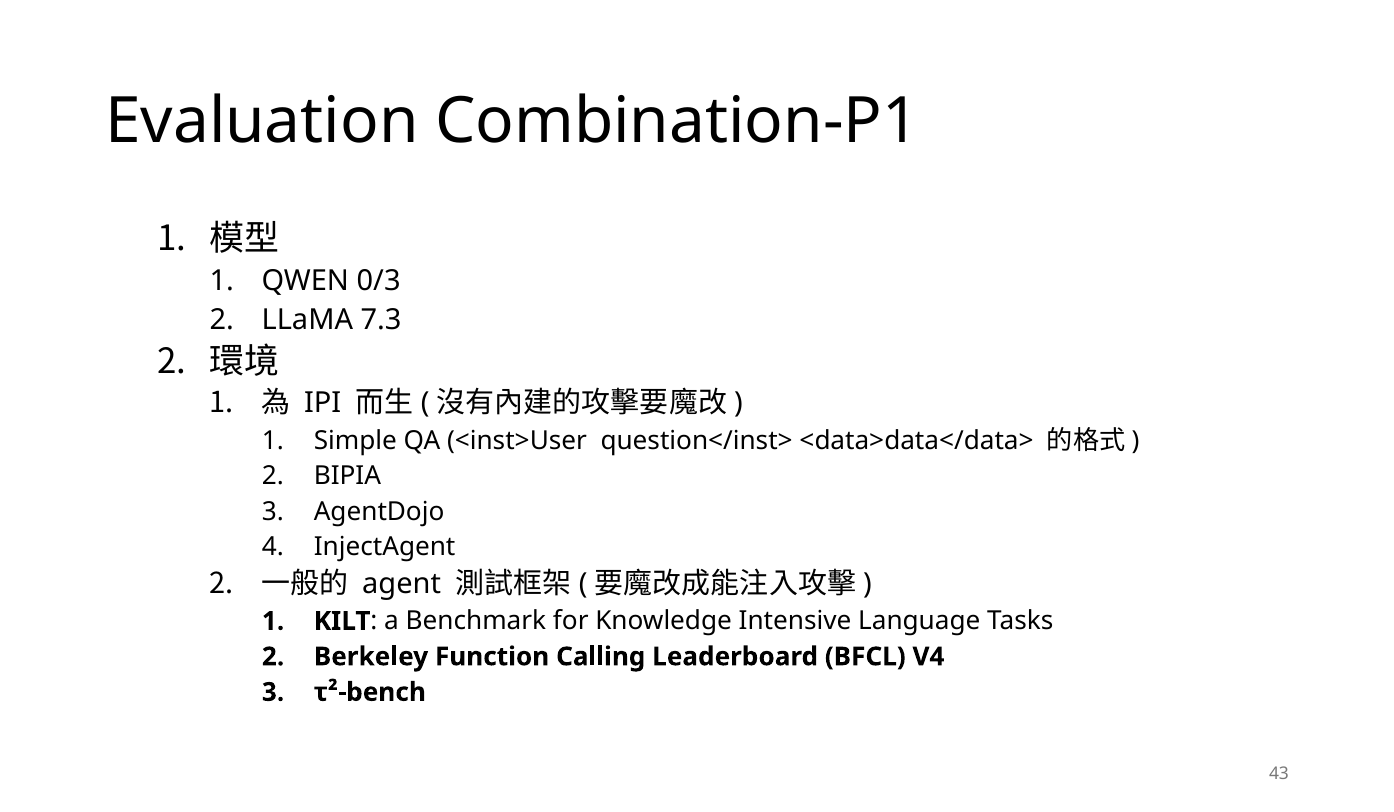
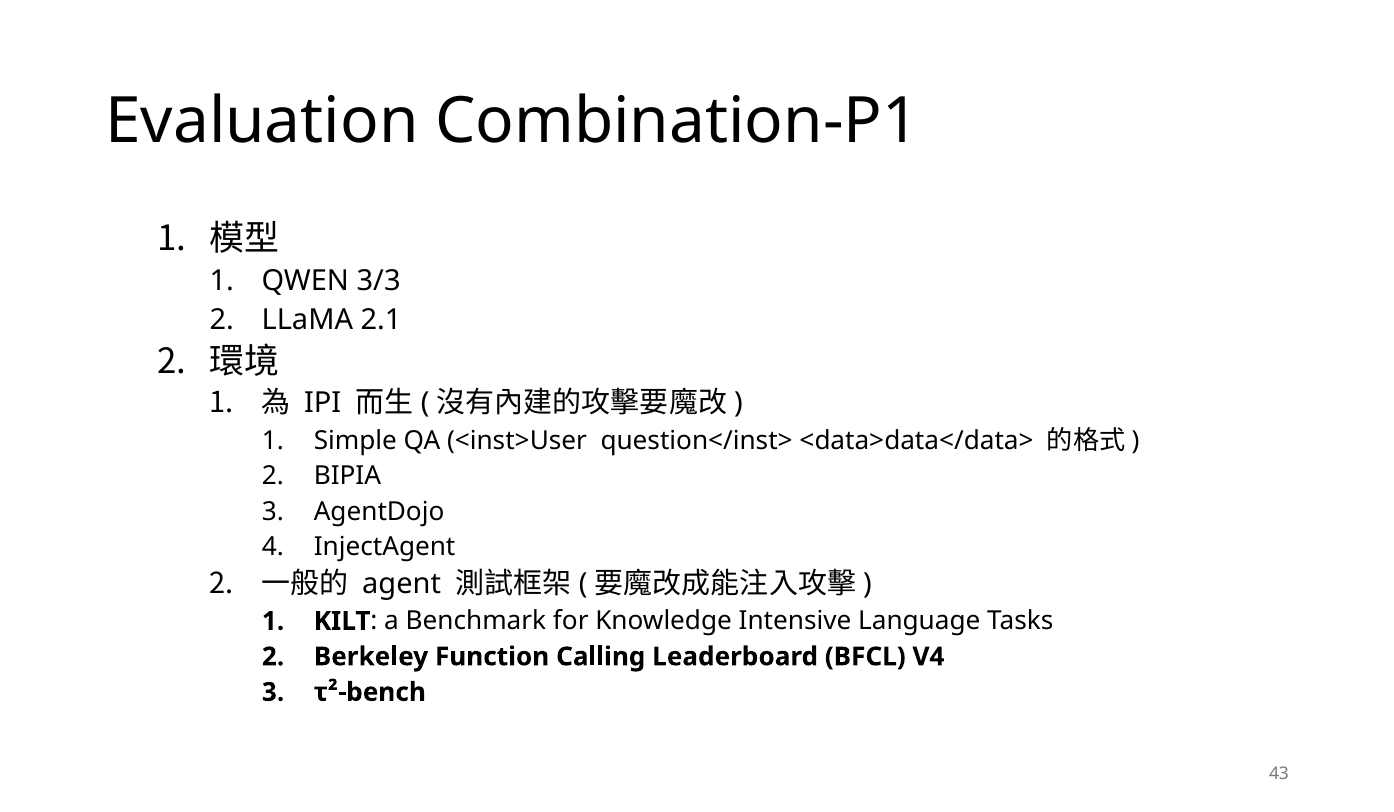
0/3: 0/3 -> 3/3 (379, 281)
7.3: 7.3 -> 2.1 (381, 320)
